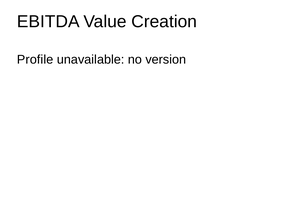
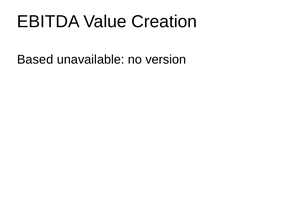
Profile: Profile -> Based (35, 60)
